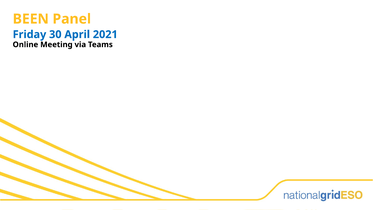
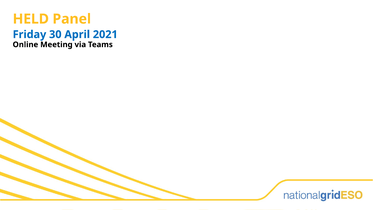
BEEN: BEEN -> HELD (31, 19)
